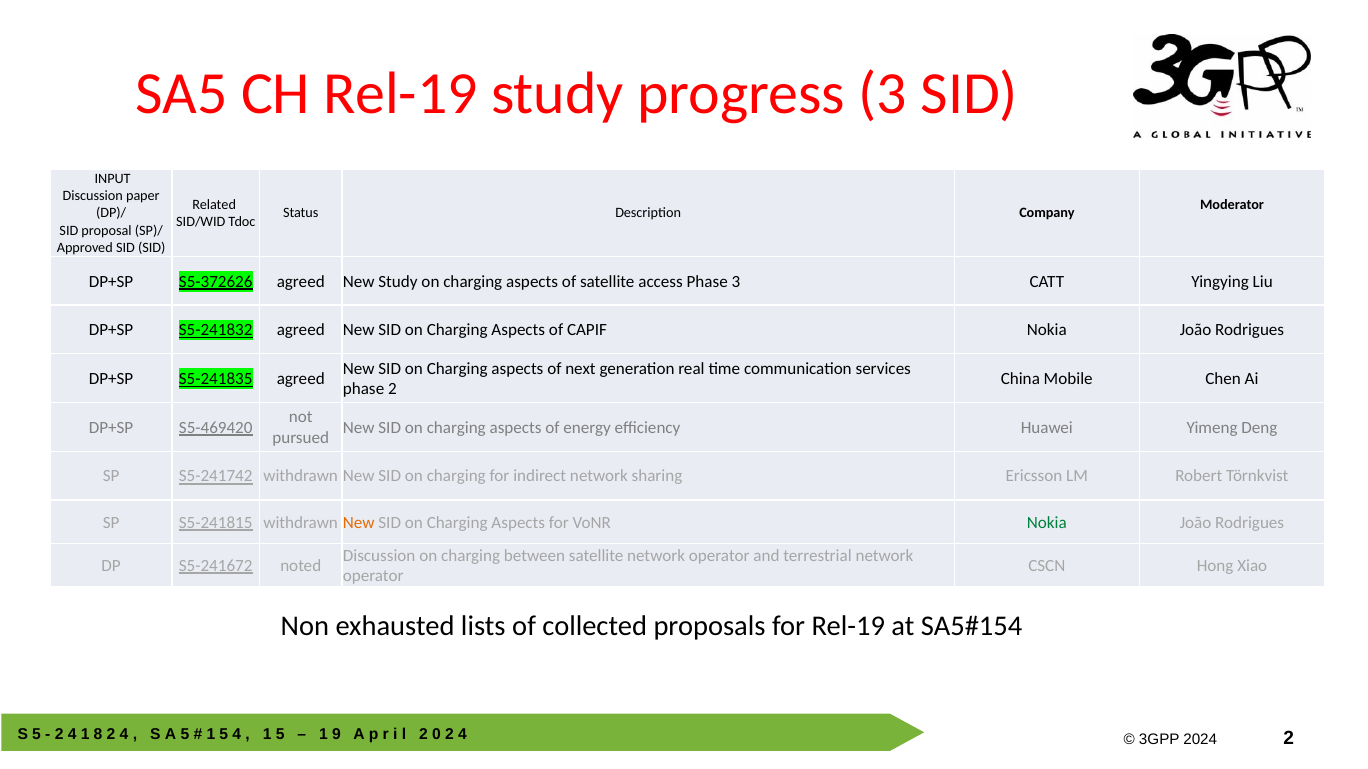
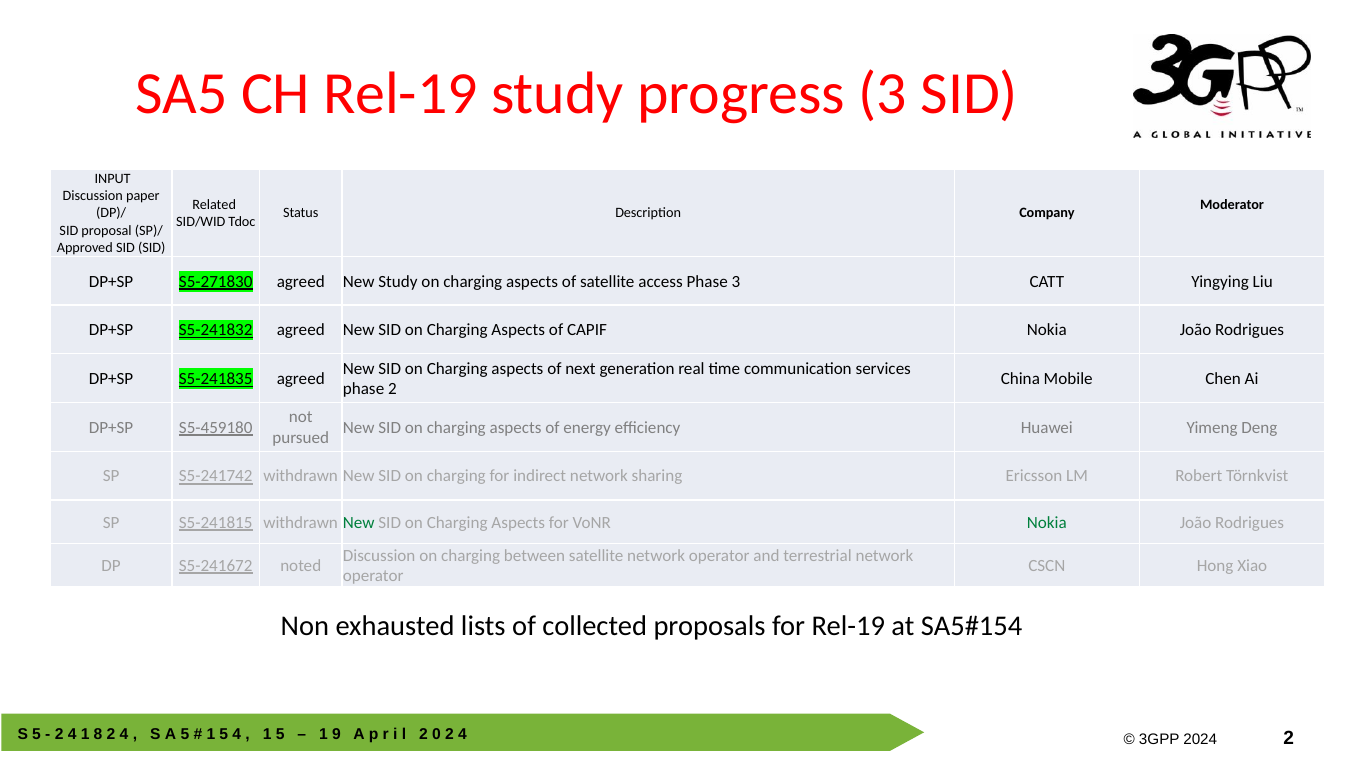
S5-372626: S5-372626 -> S5-271830 (216, 282)
S5-469420: S5-469420 -> S5-459180 (216, 428)
New colour: orange -> green (359, 523)
